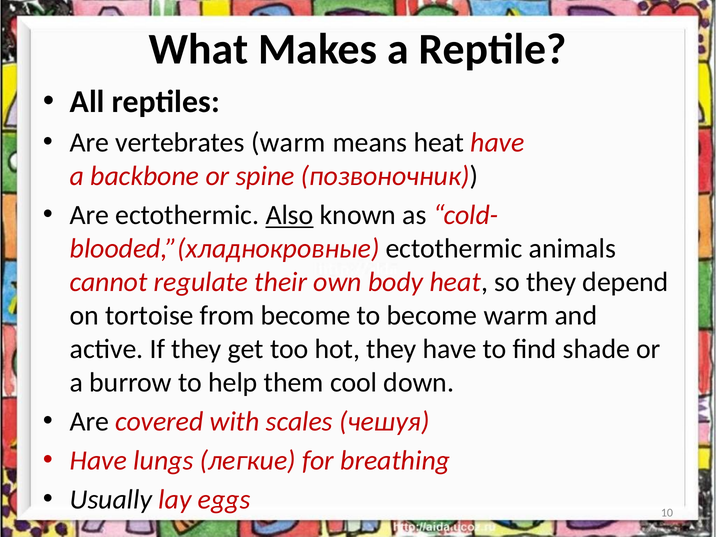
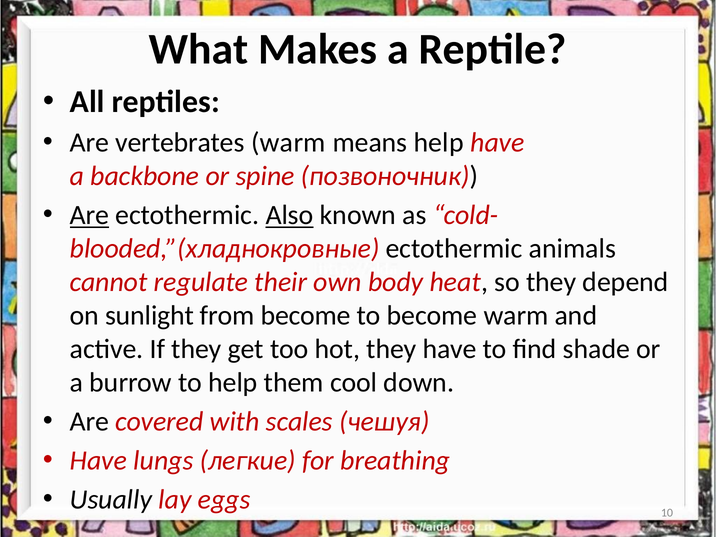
means heat: heat -> help (439, 143)
Are underline: none -> present (89, 215)
tortoise: tortoise -> sunlight (150, 316)
